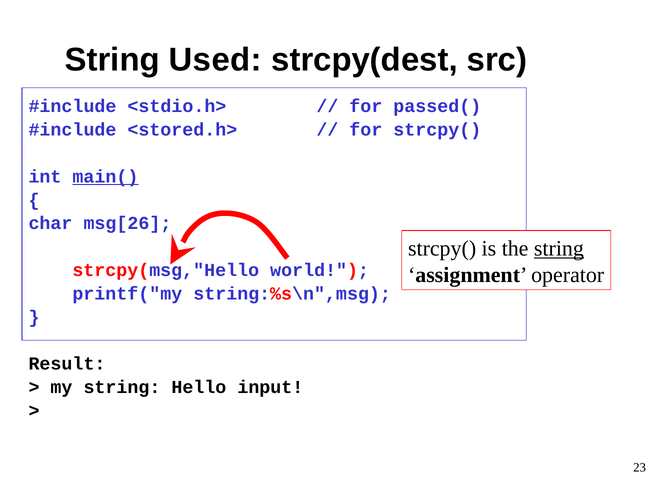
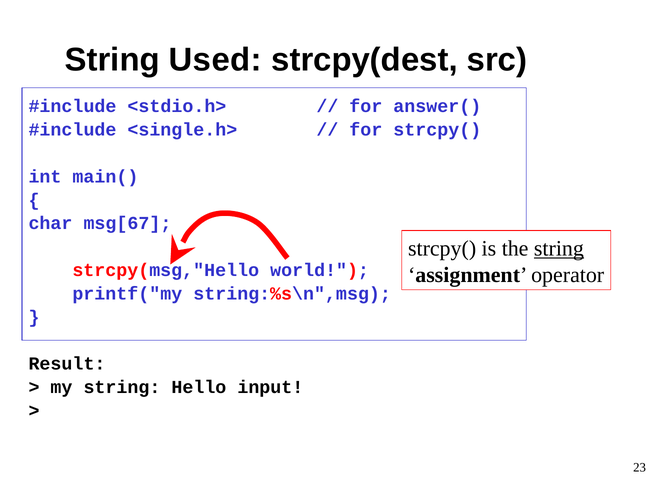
passed(: passed( -> answer( (437, 106)
<stored.h>: <stored.h> -> <single.h> (182, 130)
main( underline: present -> none (105, 176)
msg[26: msg[26 -> msg[67 (127, 223)
